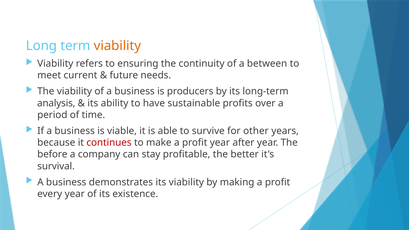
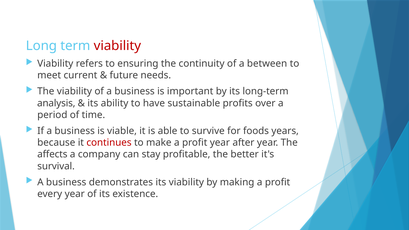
viability colour: orange -> red (117, 46)
producers: producers -> important (190, 91)
other: other -> foods (256, 131)
before: before -> affects (52, 154)
